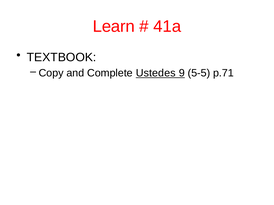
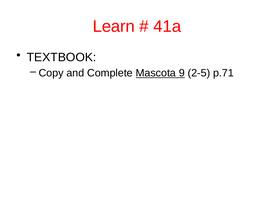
Ustedes: Ustedes -> Mascota (156, 73)
5-5: 5-5 -> 2-5 (199, 73)
